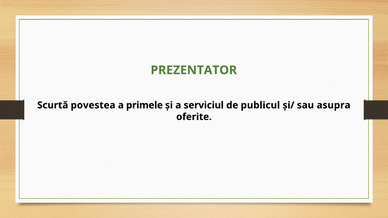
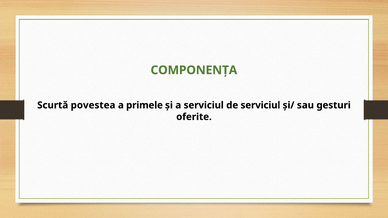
PREZENTATOR: PREZENTATOR -> COMPONENȚA (194, 70)
de publicul: publicul -> serviciul (260, 105)
asupra: asupra -> gesturi (334, 105)
